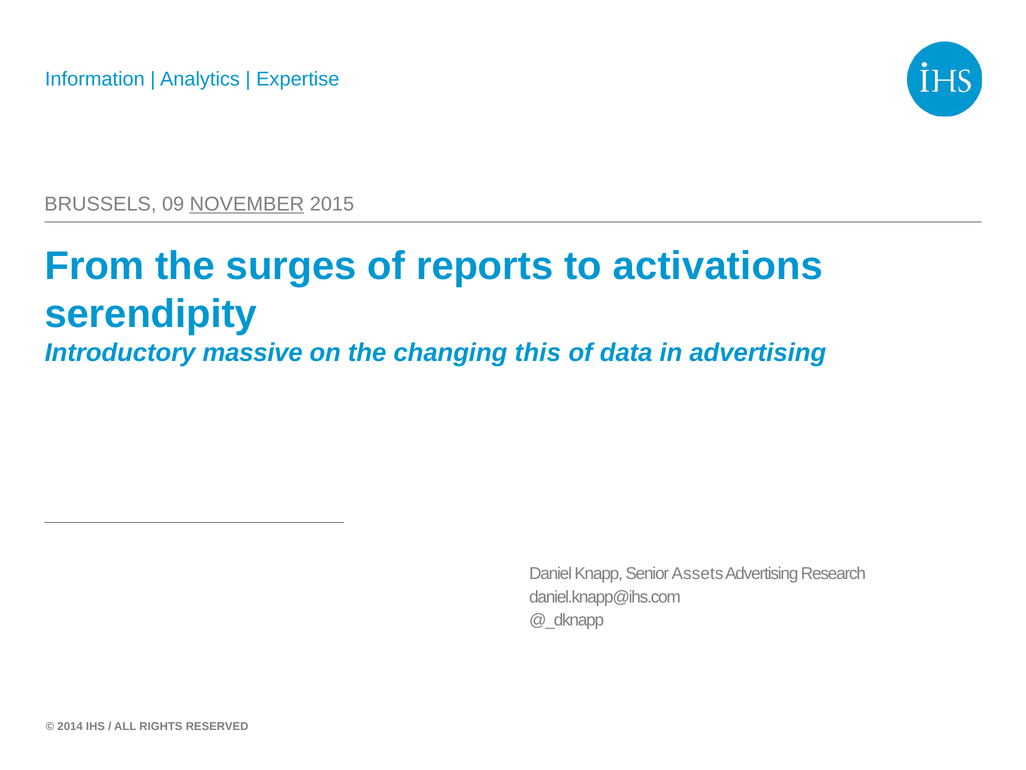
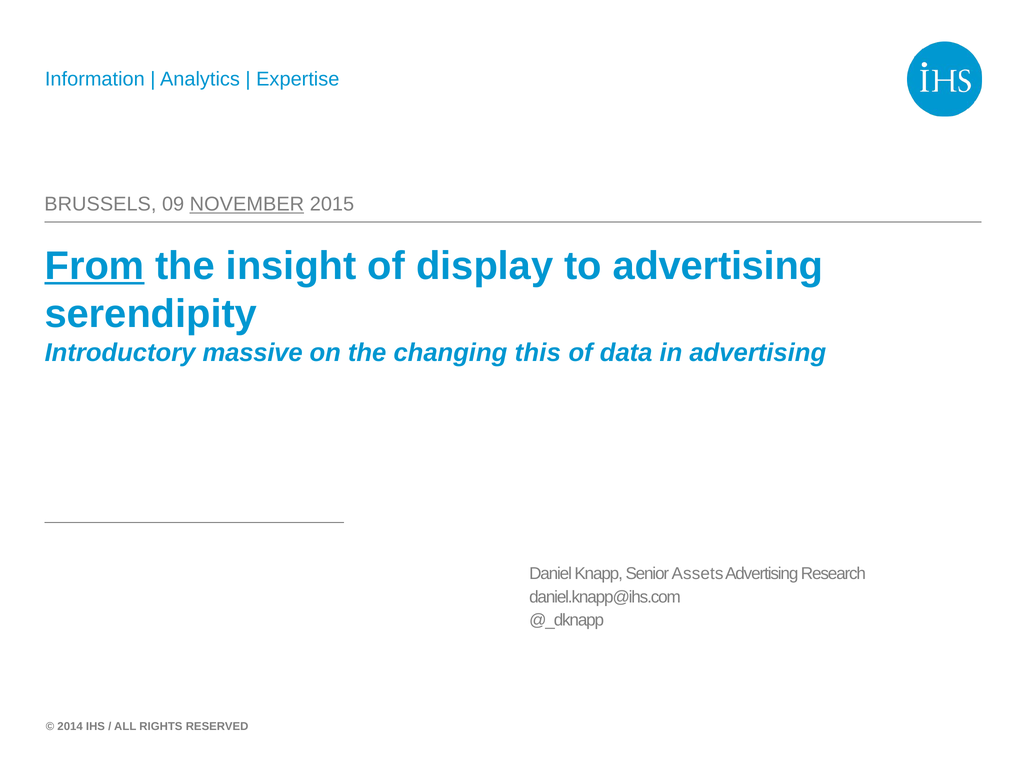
From underline: none -> present (95, 266)
surges: surges -> insight (291, 266)
reports: reports -> display (485, 266)
to activations: activations -> advertising (718, 266)
